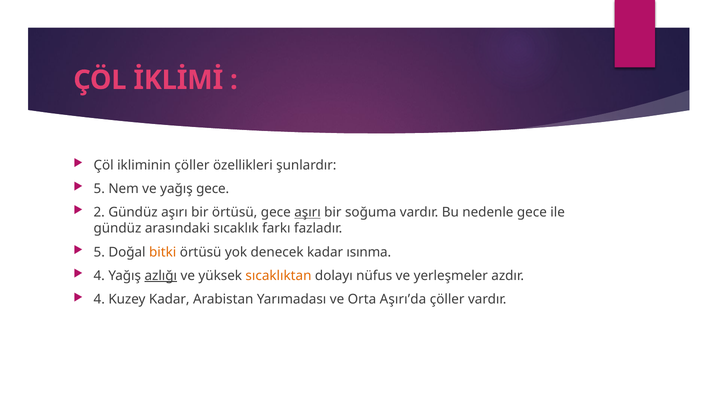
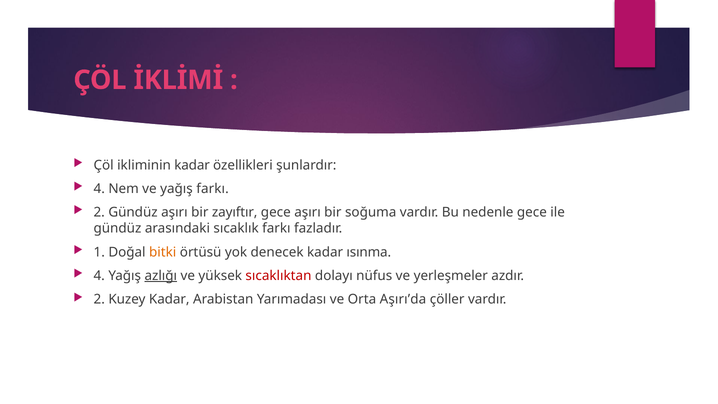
ikliminin çöller: çöller -> kadar (192, 165)
5: 5 -> 4 (99, 189)
yağış gece: gece -> farkı (213, 189)
bir örtüsü: örtüsü -> zayıftır (235, 212)
aşırı underline: present -> none (308, 212)
5: 5 -> 1 (99, 252)
sıcaklıktan colour: orange -> red (278, 276)
4: 4 -> 2 (99, 299)
